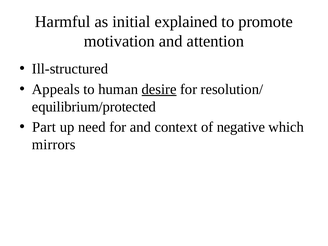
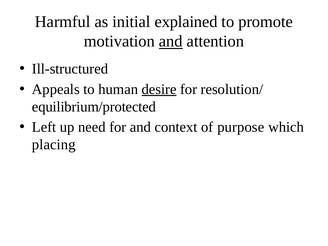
and underline: none -> present (171, 41)
Part: Part -> Left (44, 127)
negative: negative -> purpose (241, 127)
mirrors: mirrors -> placing (54, 145)
